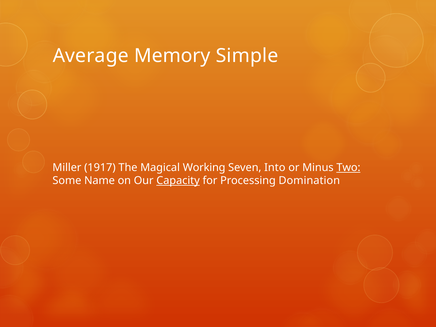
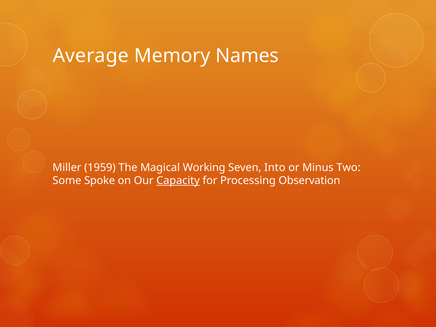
Simple: Simple -> Names (247, 56)
1917: 1917 -> 1959 (100, 168)
Two underline: present -> none (348, 168)
Name: Name -> Spoke (100, 181)
Domination: Domination -> Observation (309, 181)
